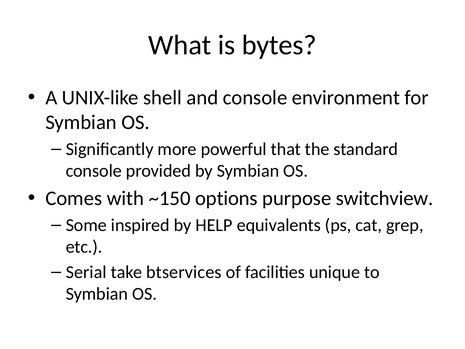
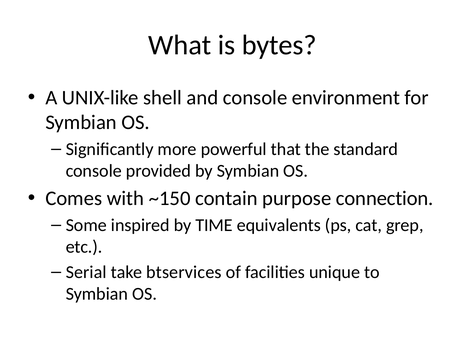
options: options -> contain (226, 198)
switchview: switchview -> connection (385, 198)
HELP: HELP -> TIME (214, 225)
